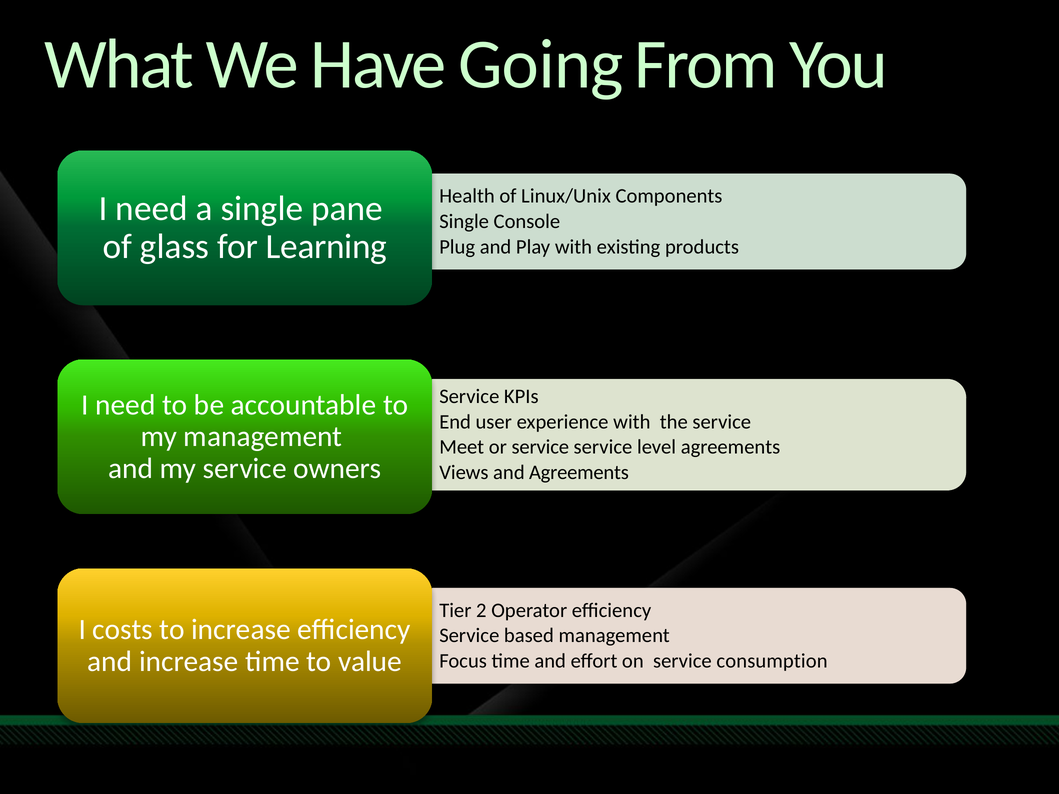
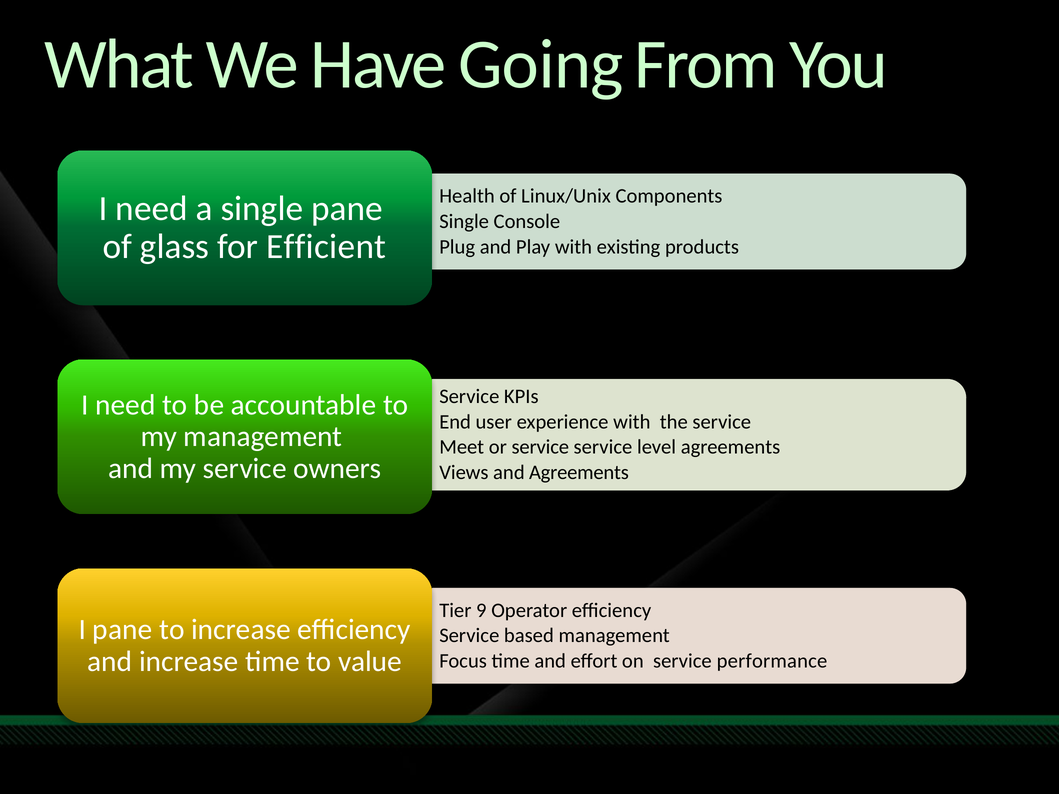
Learning: Learning -> Efficient (326, 247)
2: 2 -> 9 (481, 611)
I costs: costs -> pane (123, 630)
consumption: consumption -> performance (772, 661)
